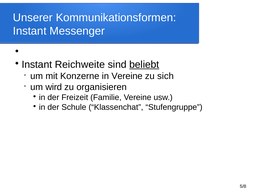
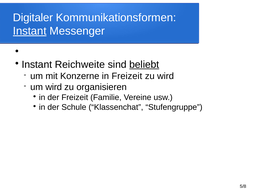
Unserer: Unserer -> Digitaler (33, 18)
Instant underline: none -> present (30, 31)
in Vereine: Vereine -> Freizeit (127, 76)
zu sich: sich -> wird (166, 76)
